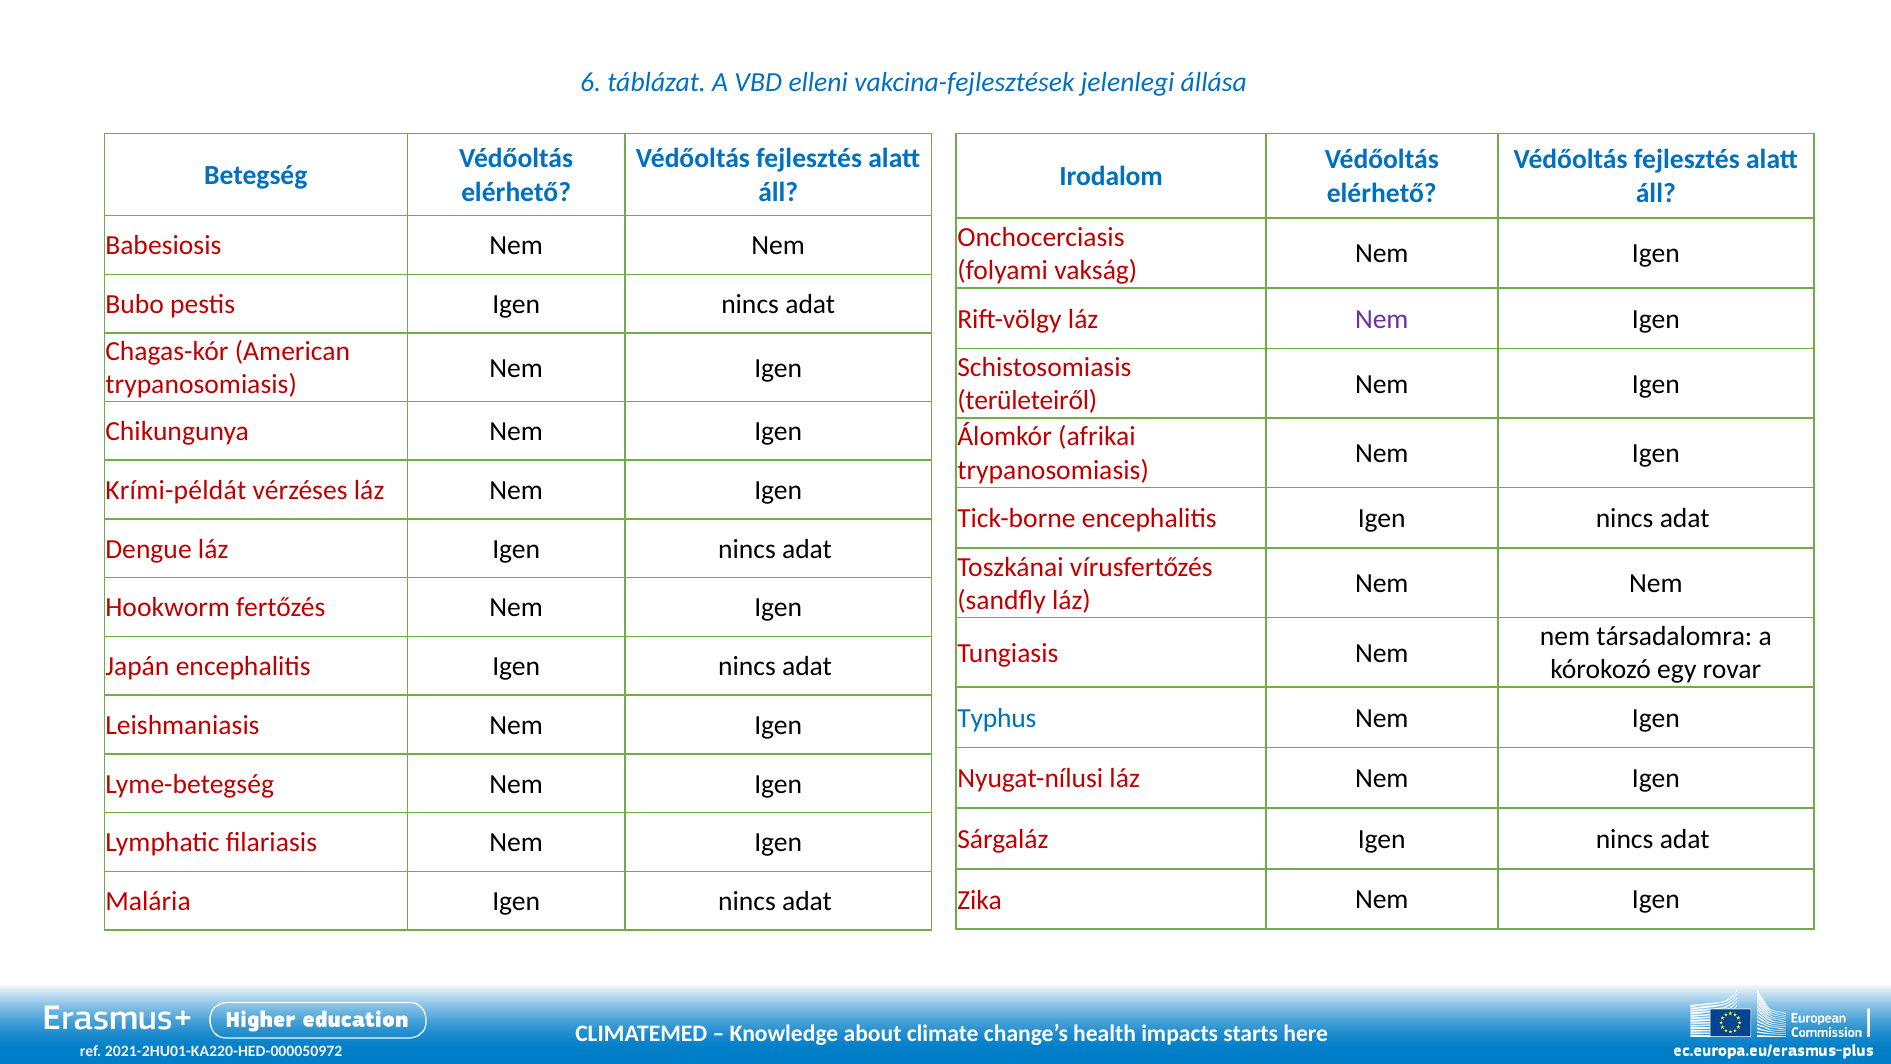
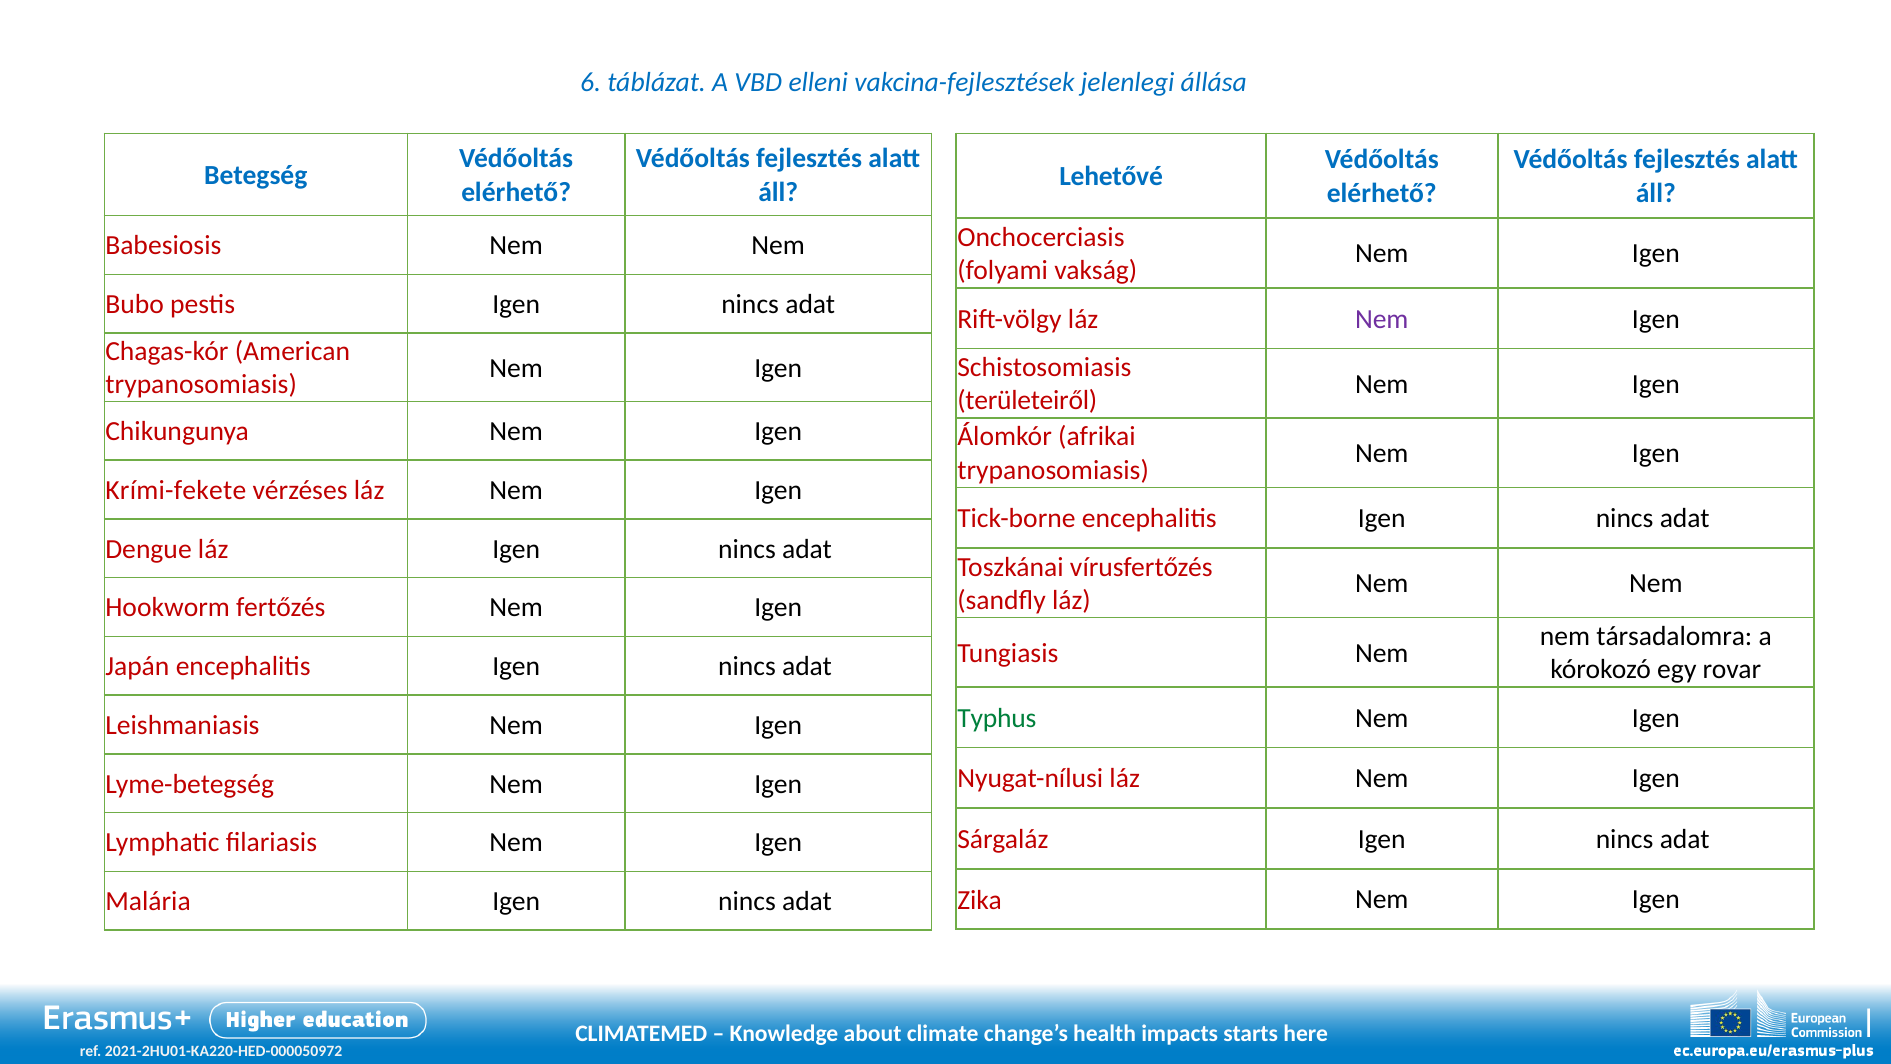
Irodalom: Irodalom -> Lehetővé (1111, 177)
Krími-példát: Krími-példát -> Krími-fekete (176, 490)
Typhus colour: blue -> green (997, 718)
